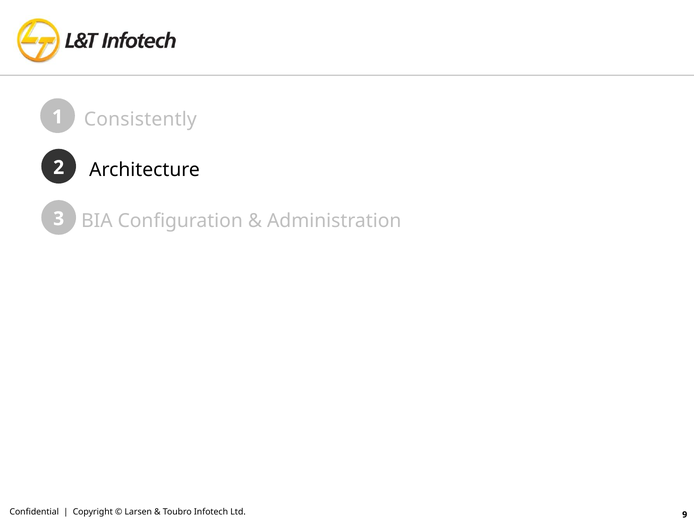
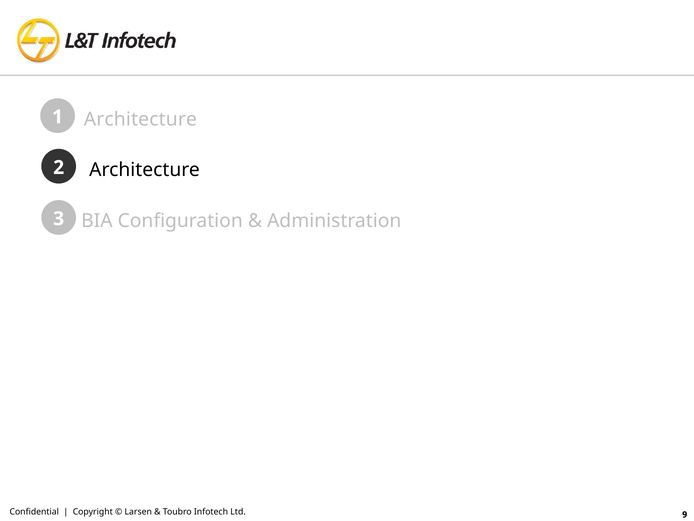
Consistently: Consistently -> Architecture (140, 119)
